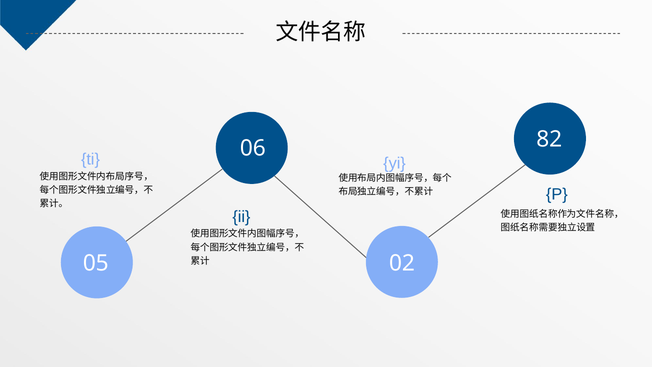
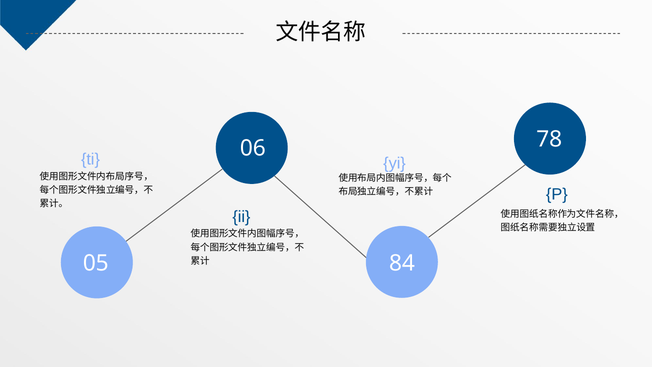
82: 82 -> 78 (549, 139)
02: 02 -> 84 (402, 263)
